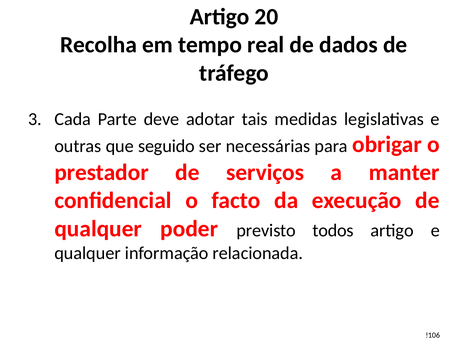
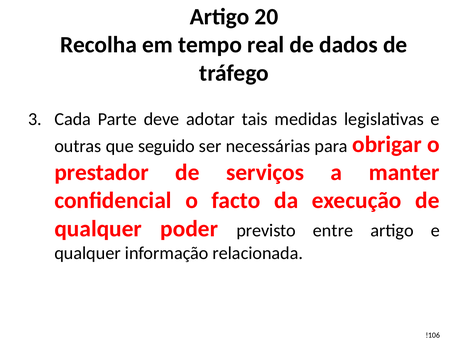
todos: todos -> entre (333, 230)
